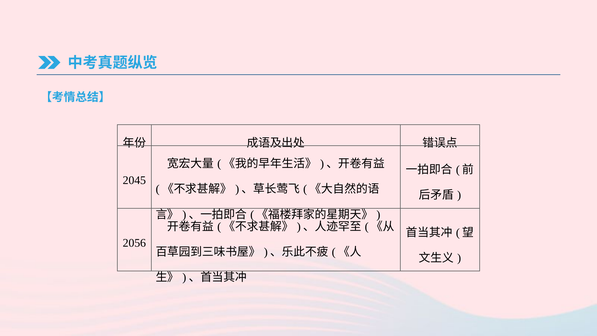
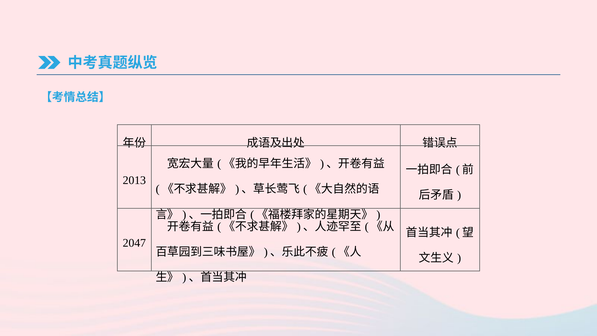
2045: 2045 -> 2013 (134, 180)
2056: 2056 -> 2047 (134, 243)
